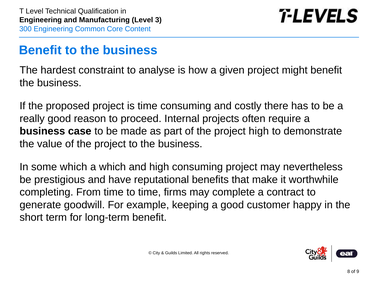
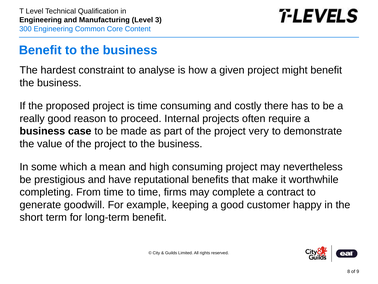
project high: high -> very (259, 131)
a which: which -> mean (112, 167)
